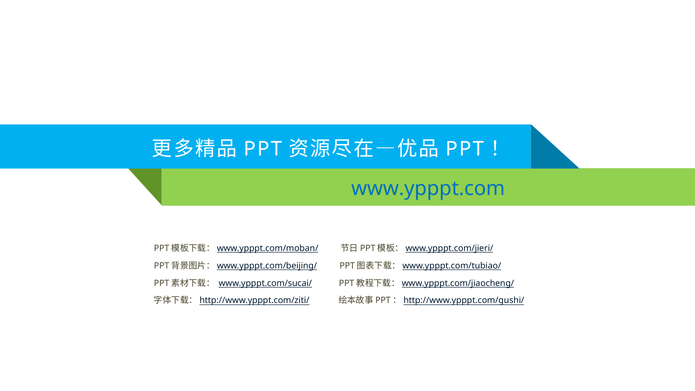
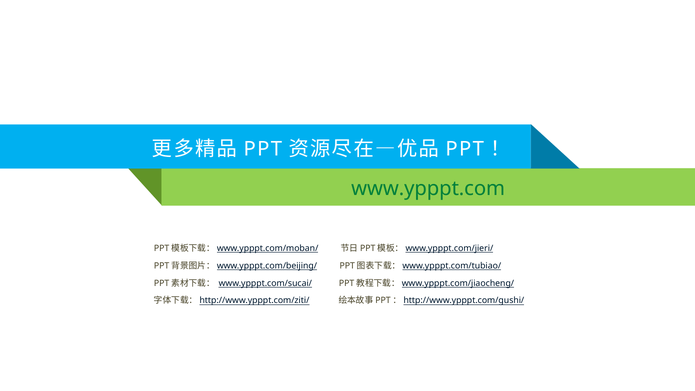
www.ypppt.com colour: blue -> green (428, 188)
